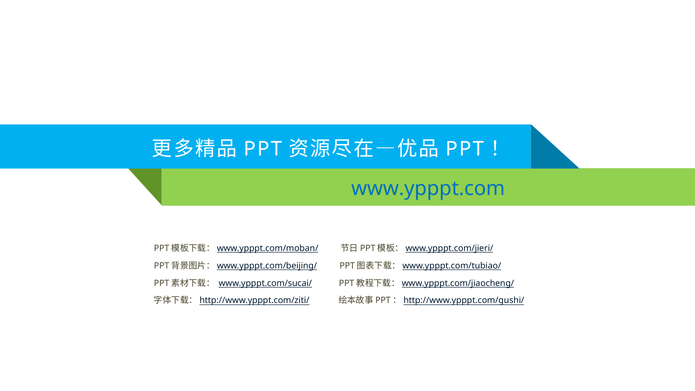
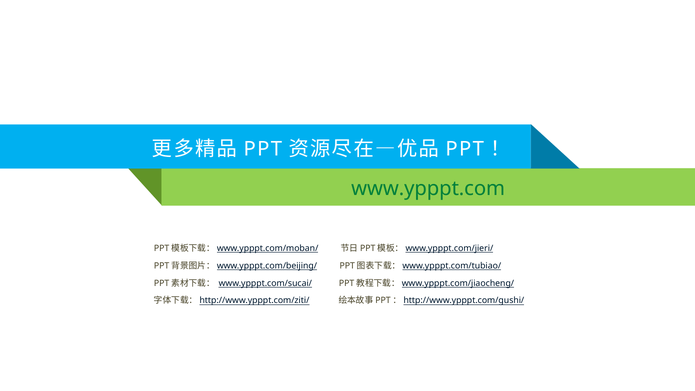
www.ypppt.com colour: blue -> green (428, 188)
